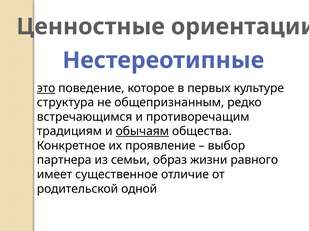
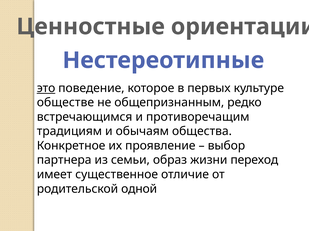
структура: структура -> обществе (65, 103)
обычаям underline: present -> none (142, 132)
равного: равного -> переход (254, 161)
